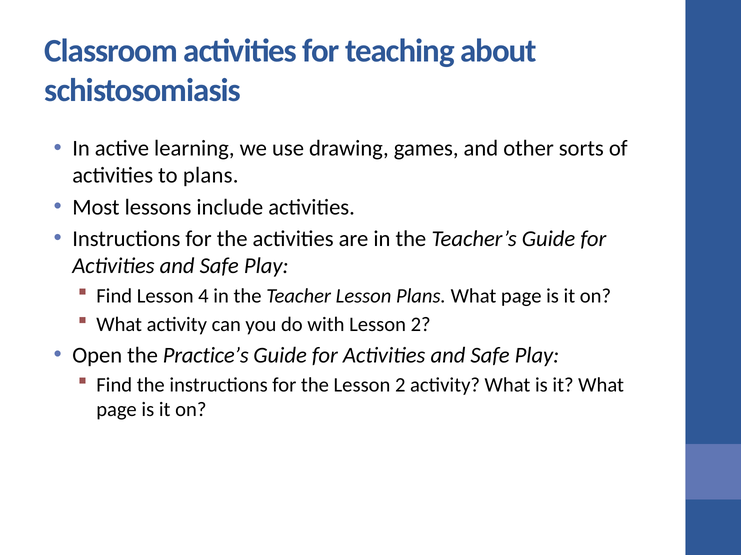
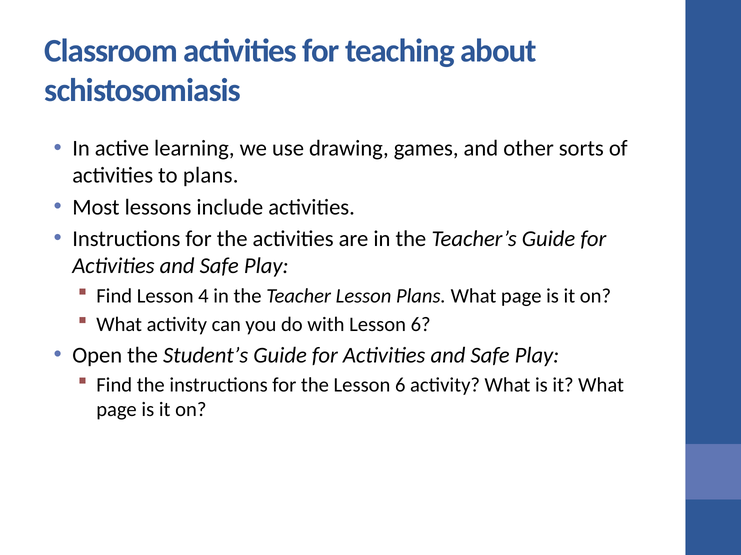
with Lesson 2: 2 -> 6 (421, 325)
Practice’s: Practice’s -> Student’s (206, 356)
the Lesson 2: 2 -> 6 (400, 385)
